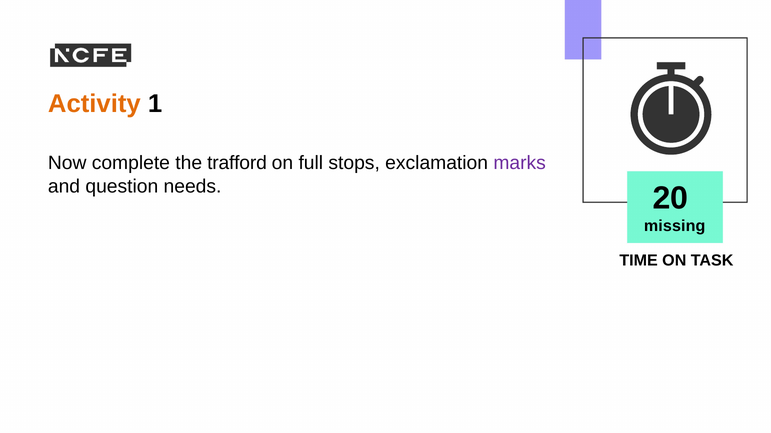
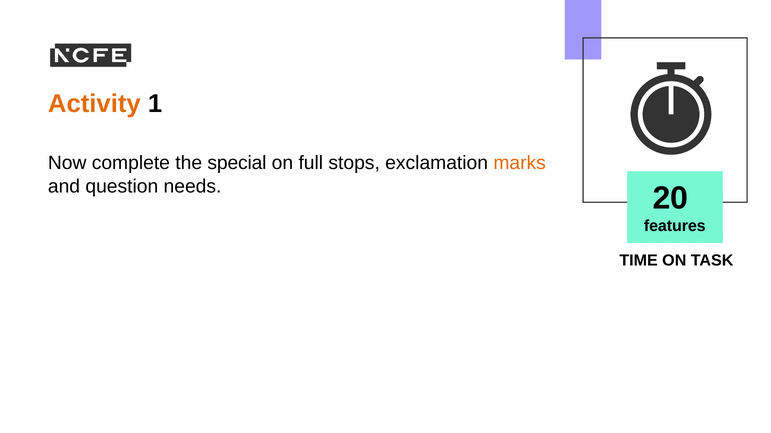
trafford: trafford -> special (237, 163)
marks colour: purple -> orange (520, 163)
missing: missing -> features (675, 226)
